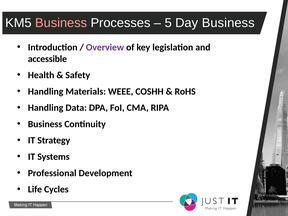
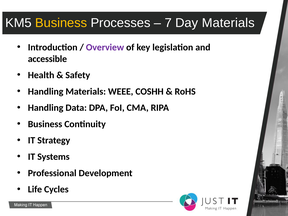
Business colour: pink -> yellow (61, 23)
5: 5 -> 7 (168, 23)
Day Business: Business -> Materials (228, 23)
